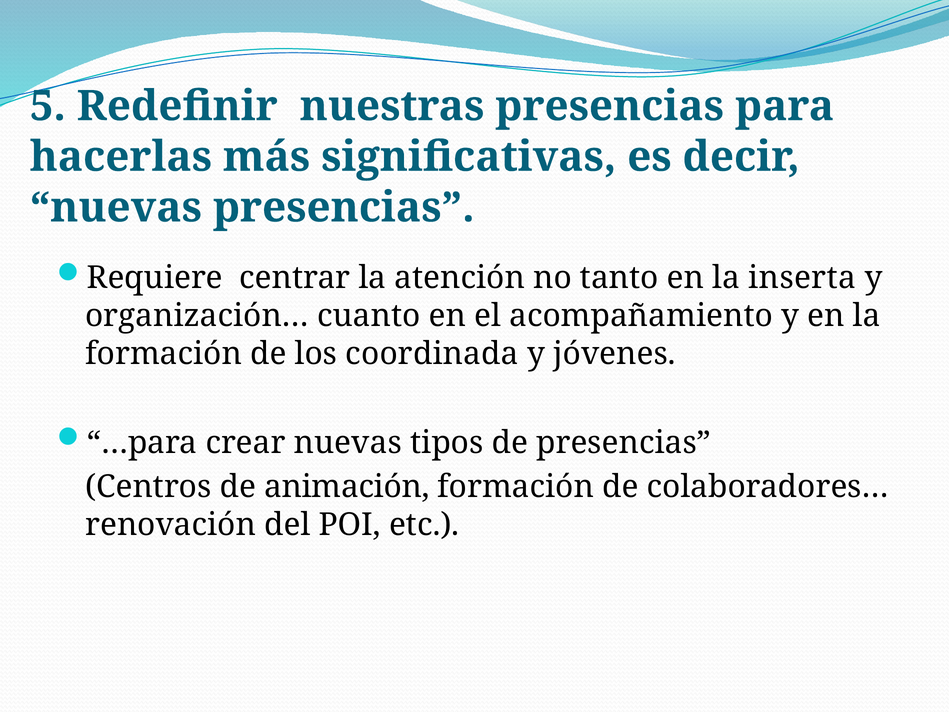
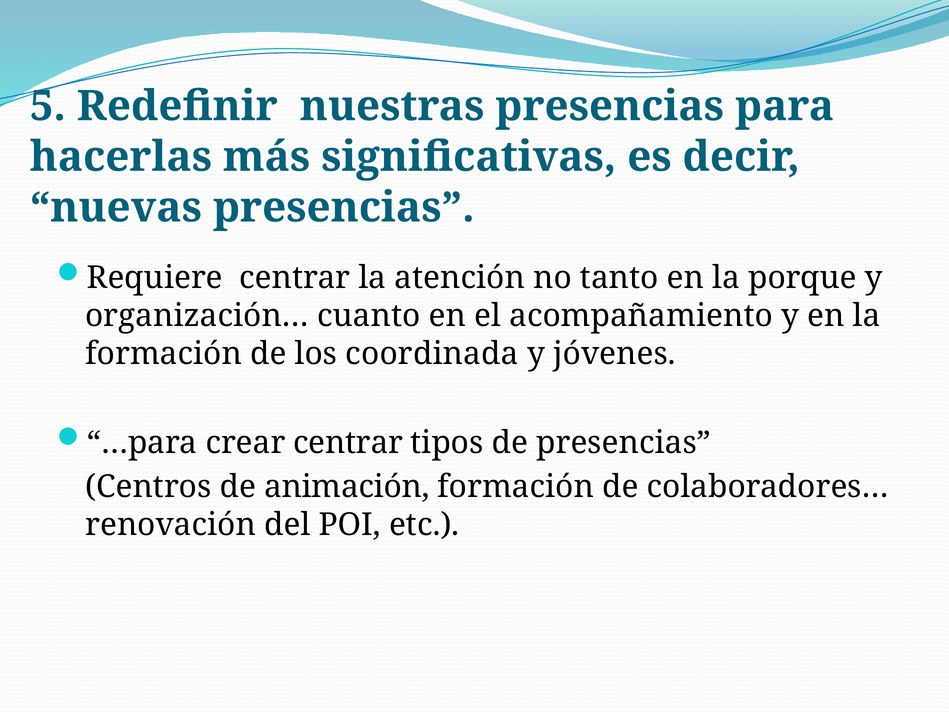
inserta: inserta -> porque (802, 278)
crear nuevas: nuevas -> centrar (348, 442)
